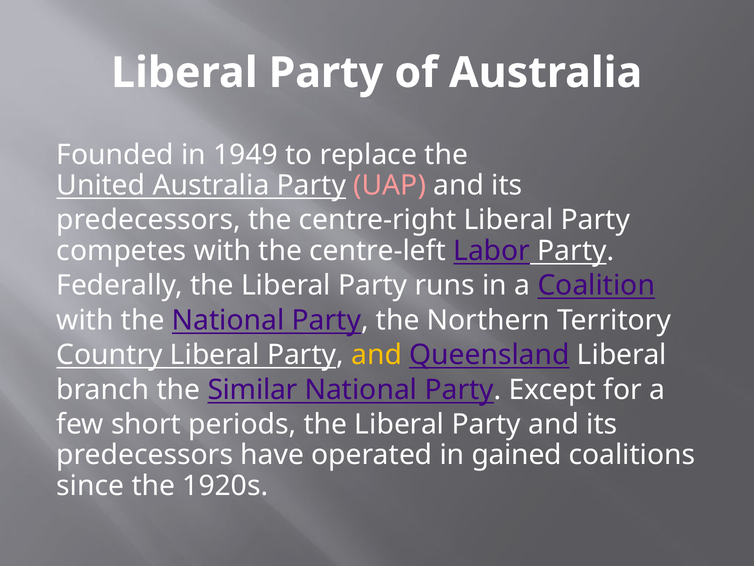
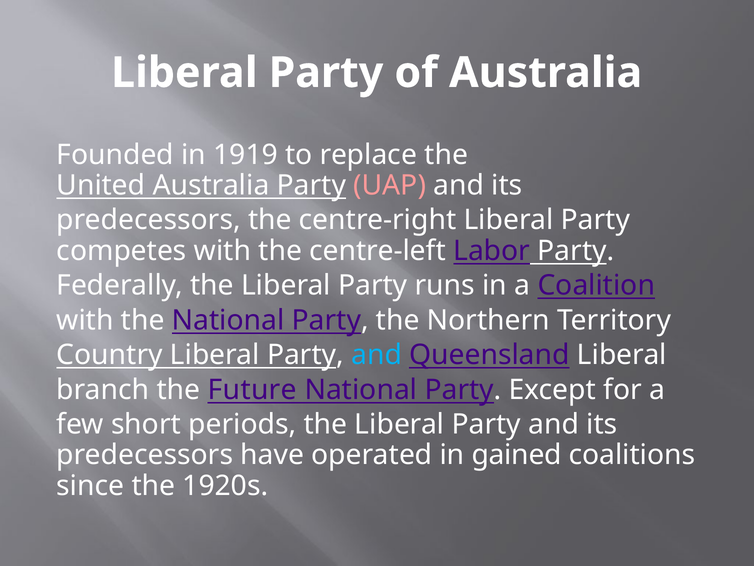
1949: 1949 -> 1919 (246, 155)
and colour: yellow -> light blue (377, 355)
Similar: Similar -> Future (252, 389)
